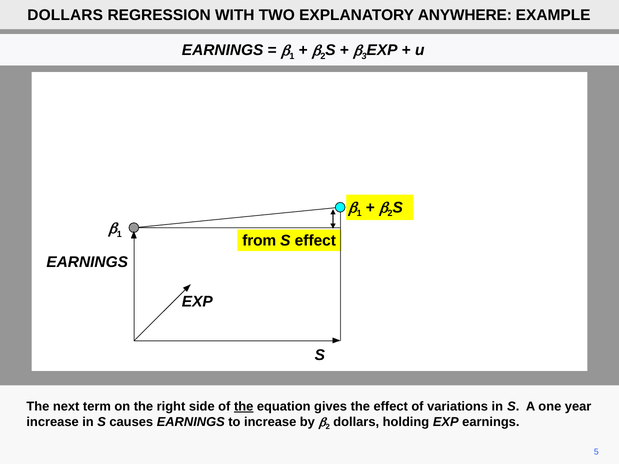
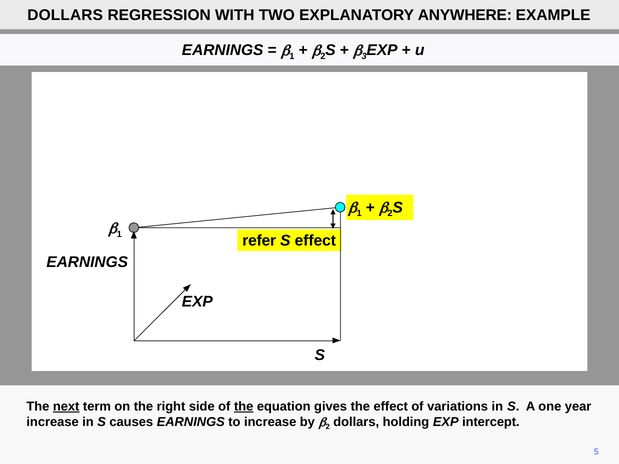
from: from -> refer (259, 241)
next underline: none -> present (66, 407)
EXP earnings: earnings -> intercept (491, 422)
